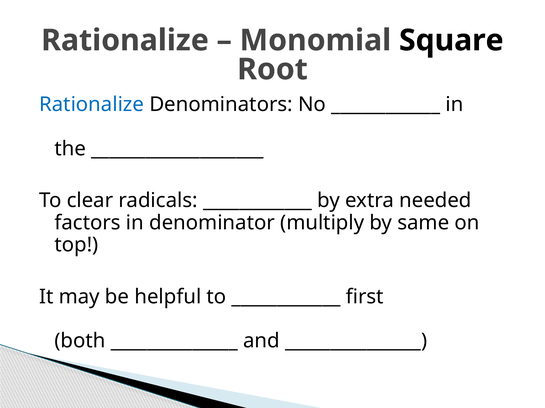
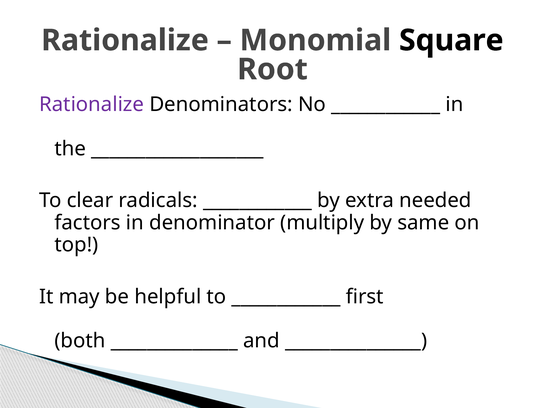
Rationalize colour: blue -> purple (92, 105)
